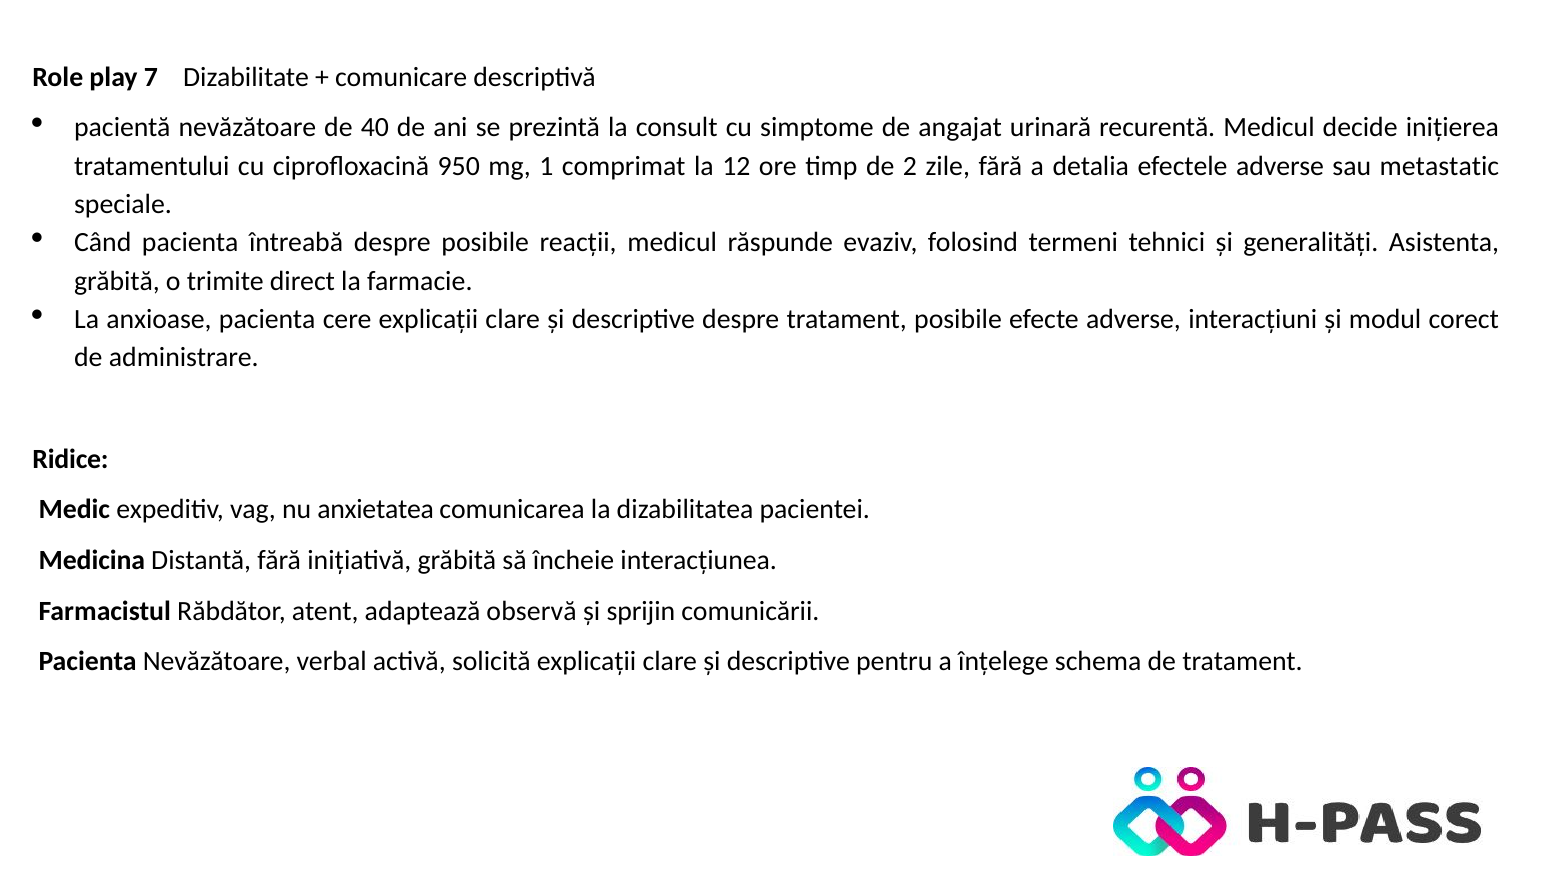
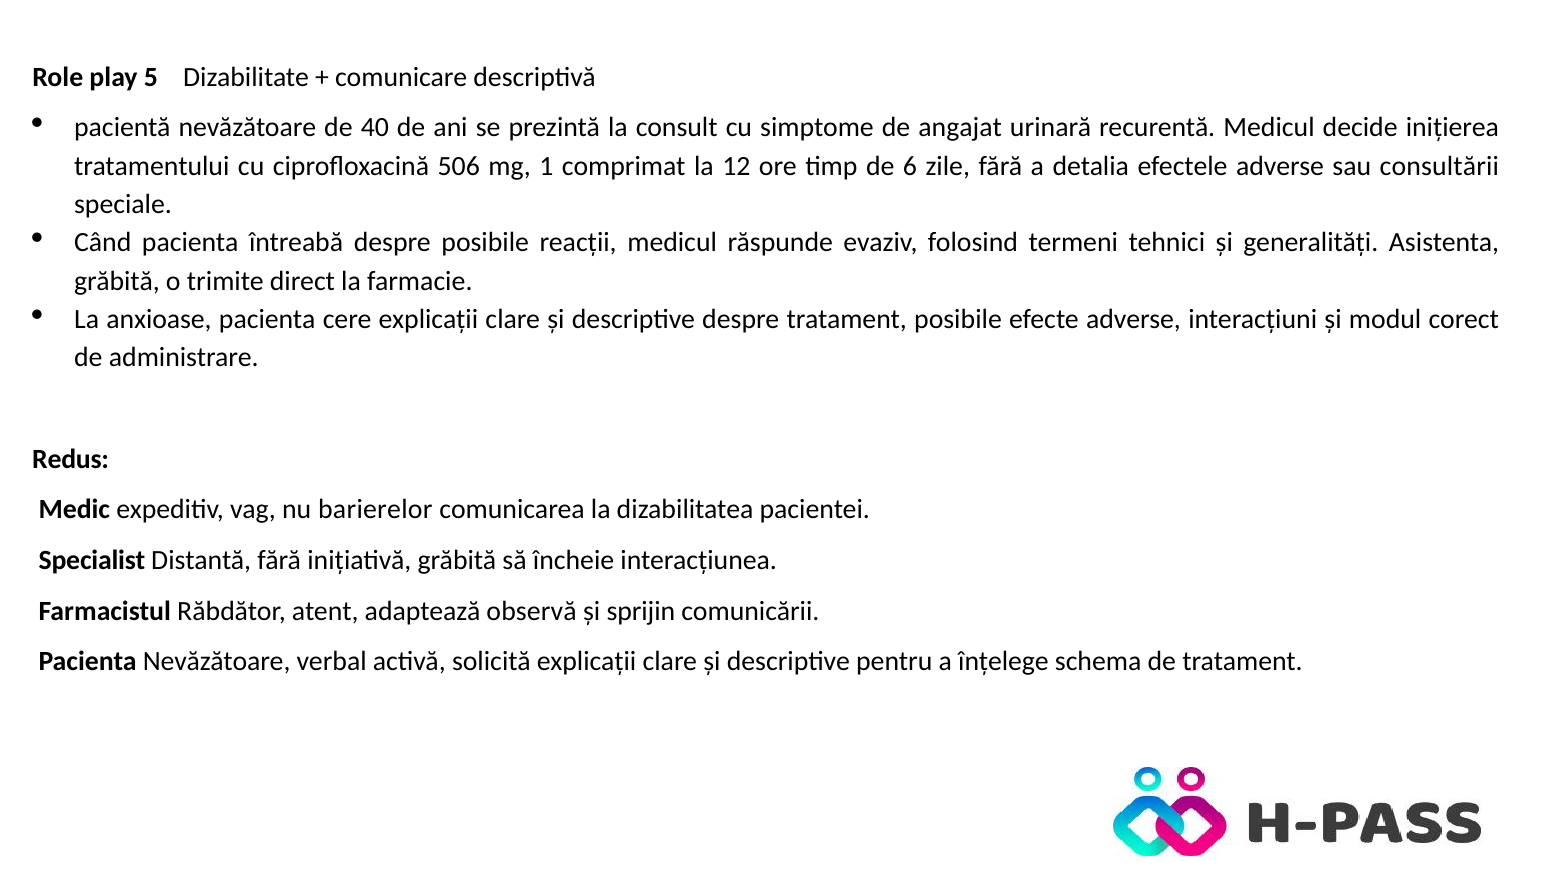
7: 7 -> 5 (151, 77)
950: 950 -> 506 (459, 166)
2: 2 -> 6 (910, 166)
metastatic: metastatic -> consultării (1439, 166)
Ridice: Ridice -> Redus (71, 459)
anxietatea: anxietatea -> barierelor (375, 510)
Medicina: Medicina -> Specialist (92, 561)
